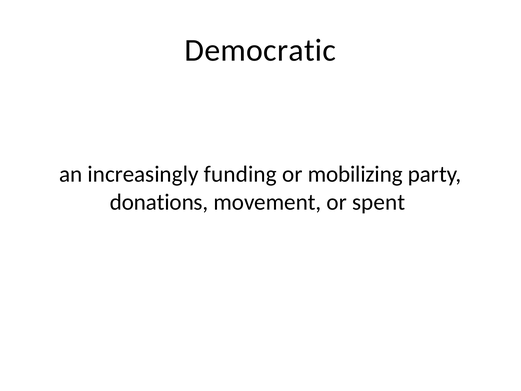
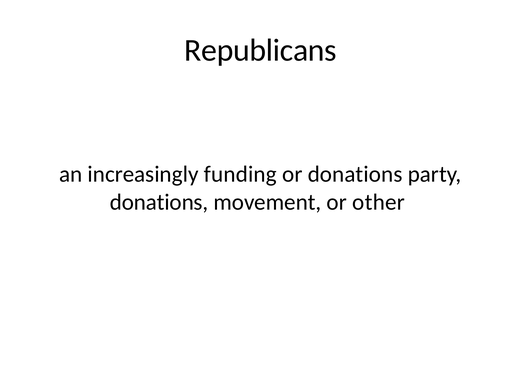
Democratic: Democratic -> Republicans (261, 50)
or mobilizing: mobilizing -> donations (355, 174)
spent: spent -> other (379, 202)
